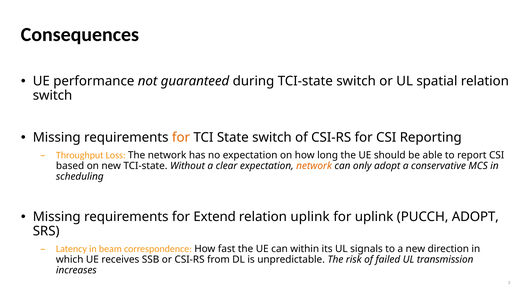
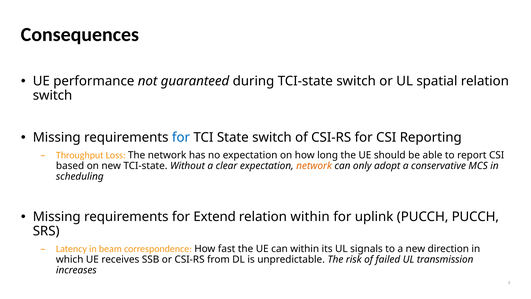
for colour: orange -> blue (181, 137)
relation uplink: uplink -> within (310, 217)
PUCCH ADOPT: ADOPT -> PUCCH (475, 217)
